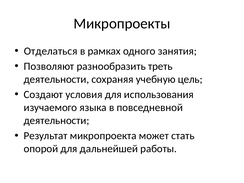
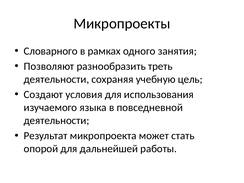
Отделаться: Отделаться -> Словарного (51, 51)
